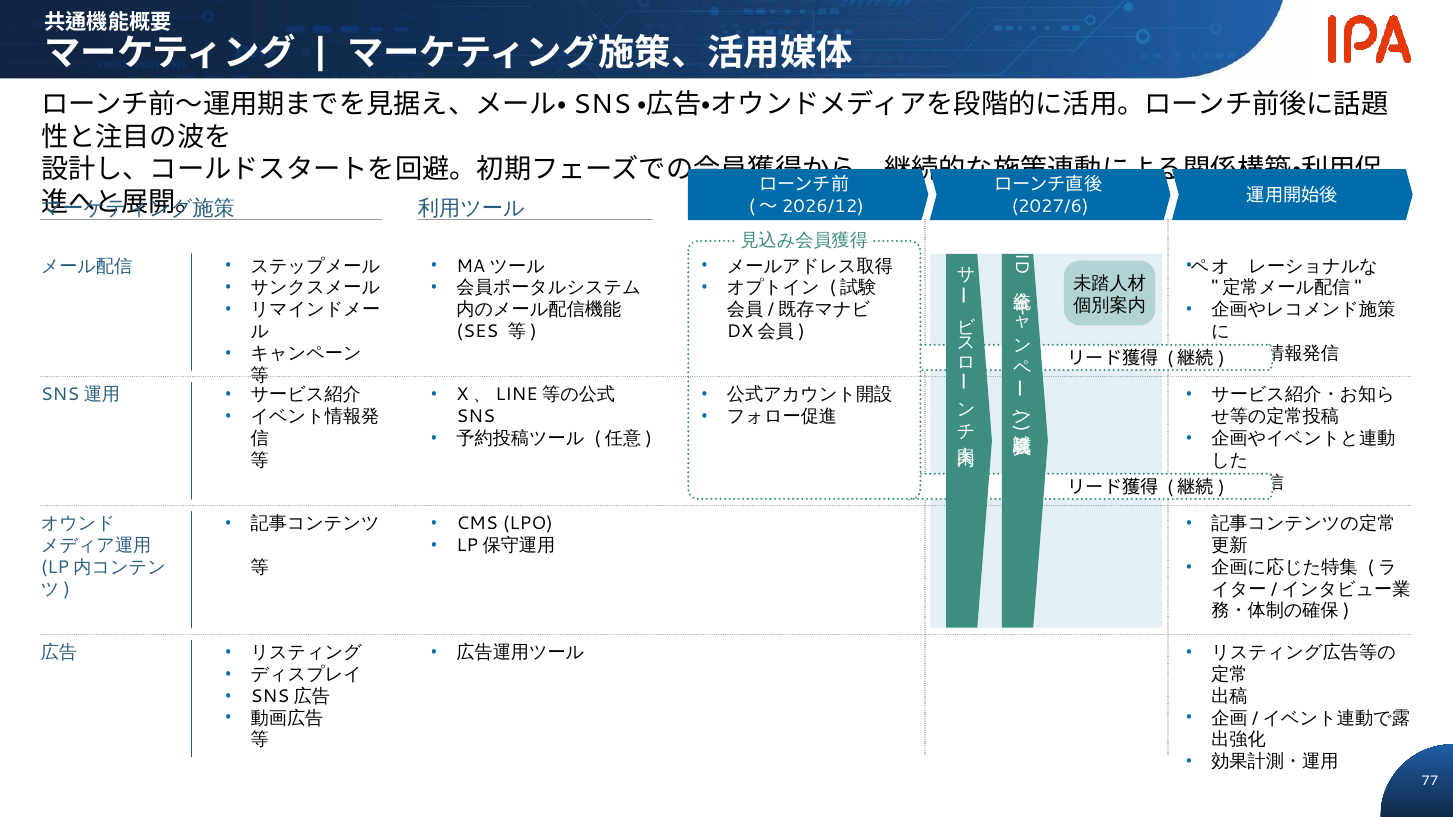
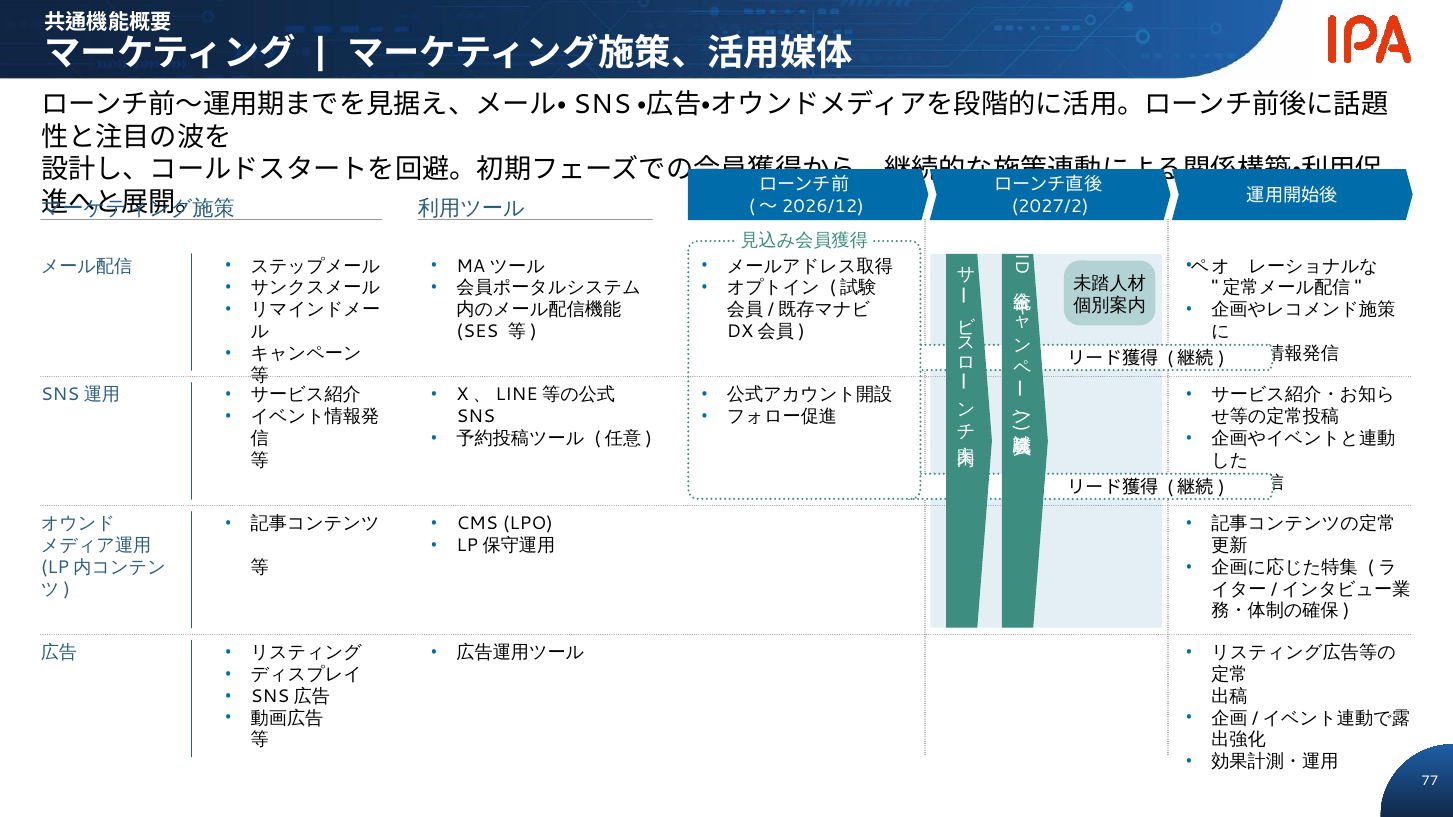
2027/6: 2027/6 -> 2027/2 (1050, 207)
